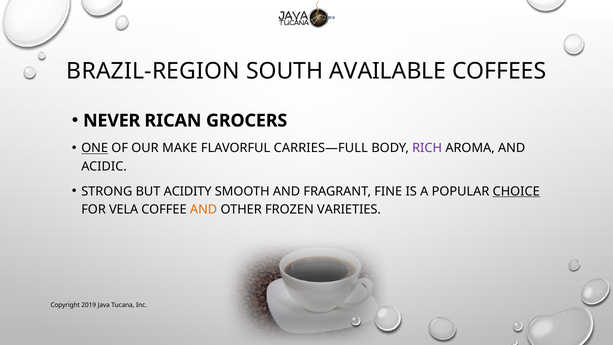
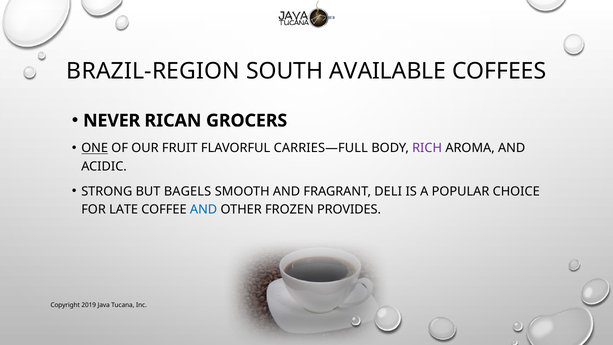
MAKE: MAKE -> FRUIT (180, 148)
ACIDITY: ACIDITY -> BAGELS (188, 191)
FINE: FINE -> DELI (388, 191)
CHOICE underline: present -> none (516, 191)
VELA: VELA -> LATE (124, 210)
AND colour: orange -> blue (204, 210)
VARIETIES: VARIETIES -> PROVIDES (349, 210)
